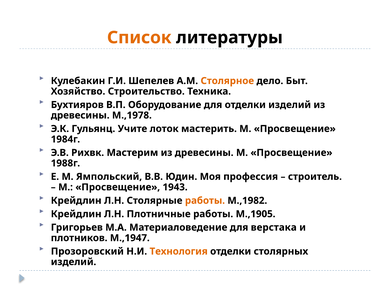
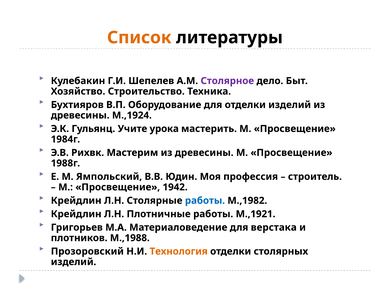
Столярное colour: orange -> purple (227, 81)
М.,1978: М.,1978 -> М.,1924 (132, 116)
лоток: лоток -> урока (164, 129)
1943: 1943 -> 1942 (175, 187)
работы colour: orange -> blue (205, 201)
М.,1905: М.,1905 -> М.,1921 (256, 214)
М.,1947: М.,1947 -> М.,1988 (130, 238)
